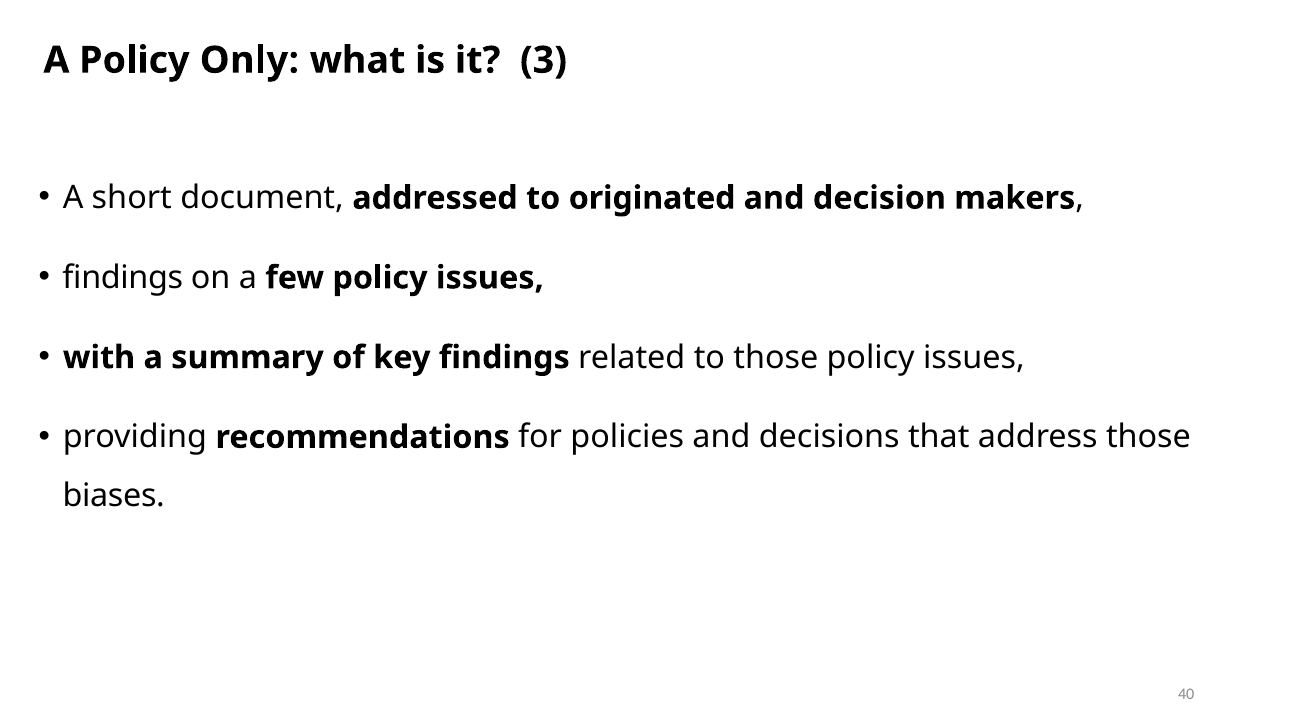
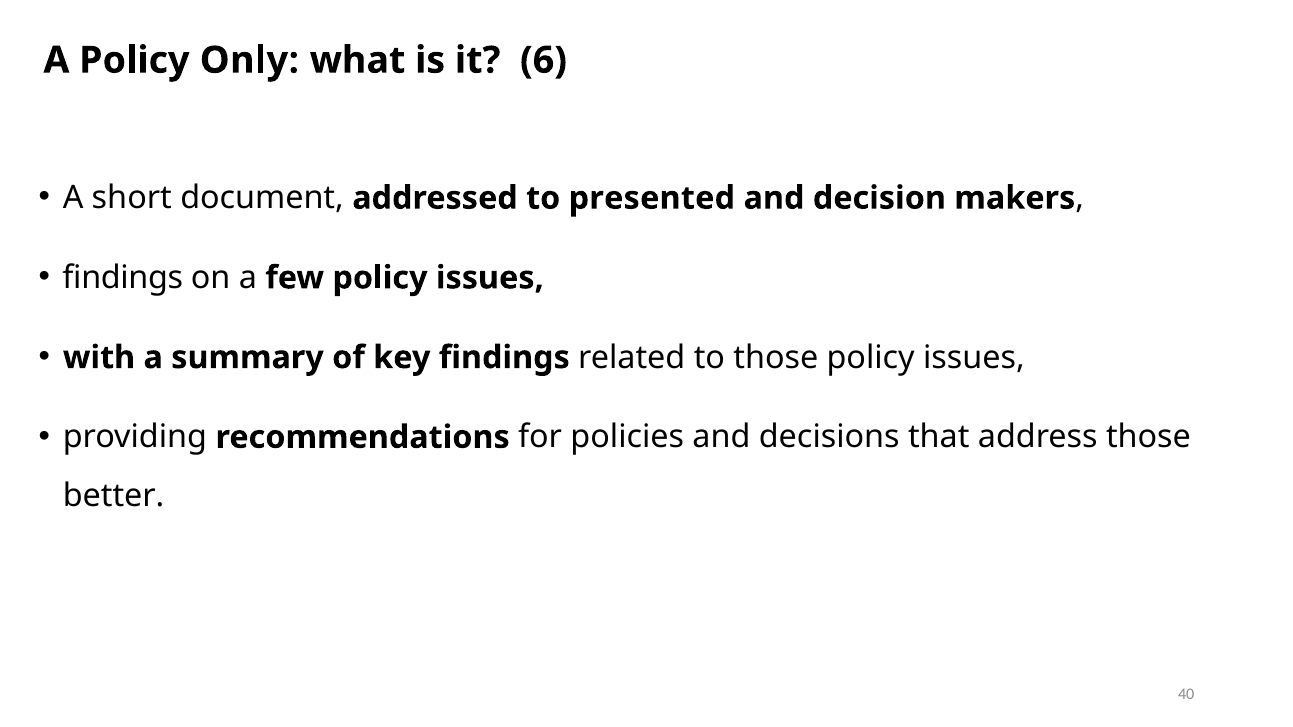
3: 3 -> 6 (544, 60)
originated: originated -> presented (652, 198)
biases: biases -> better (114, 496)
